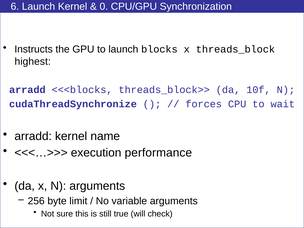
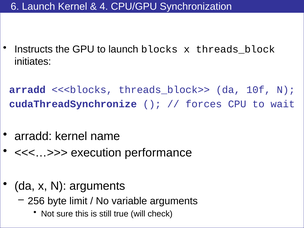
0: 0 -> 4 (104, 7)
highest: highest -> initiates (33, 62)
